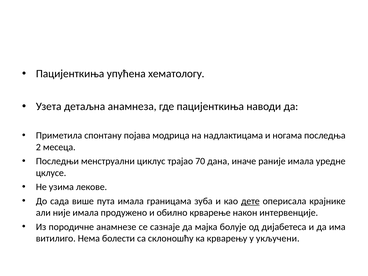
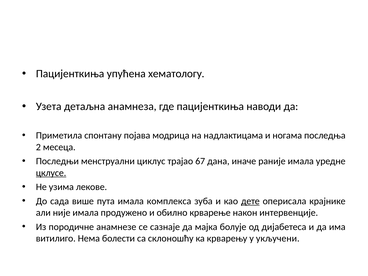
70: 70 -> 67 (200, 161)
цклусе underline: none -> present (51, 173)
границама: границама -> комплекса (169, 201)
